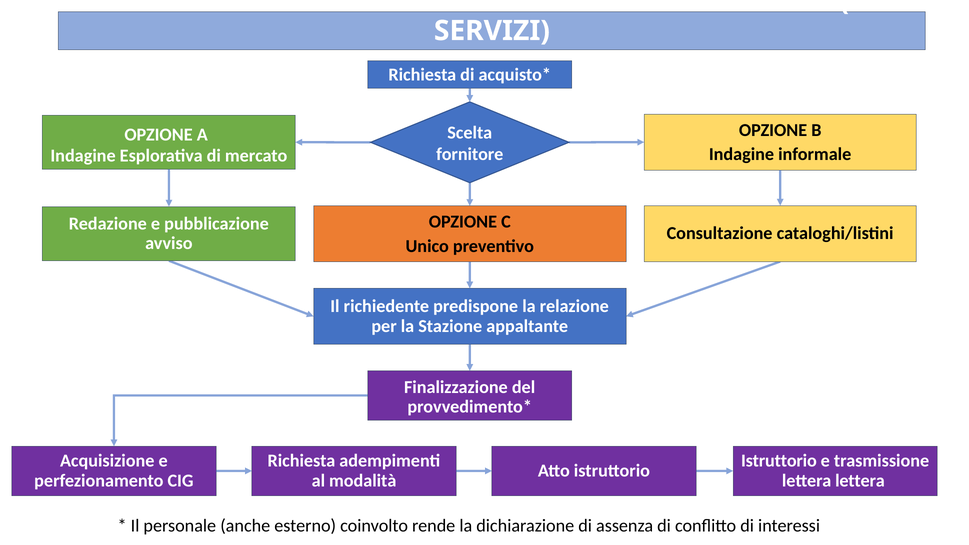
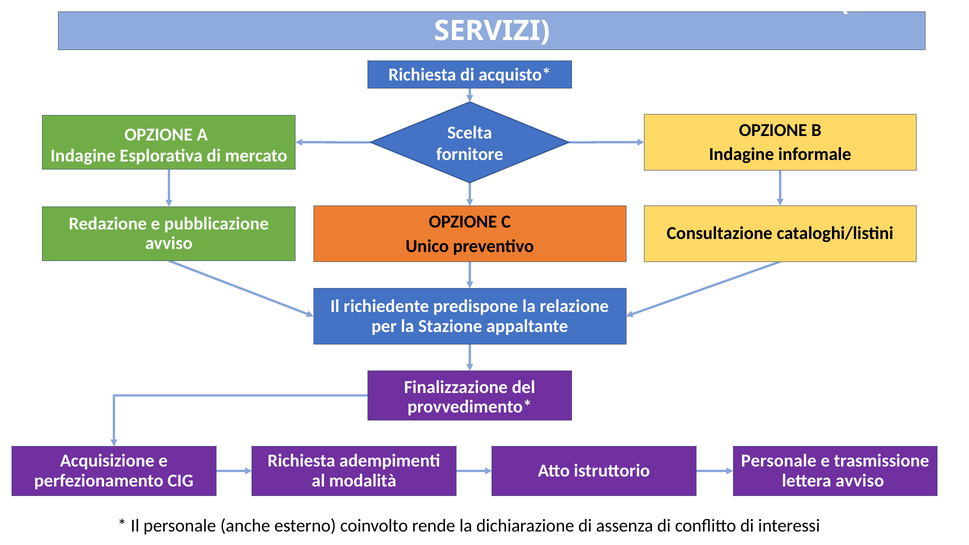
Istruttorio: Istruttorio -> Personale (779, 461)
lettera lettera: lettera -> avviso (860, 481)
